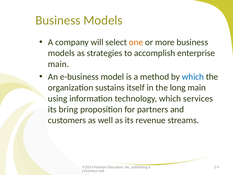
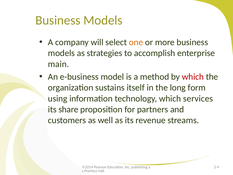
which colour: blue -> red (193, 77)
long main: main -> form (197, 88)
bring: bring -> share (68, 109)
